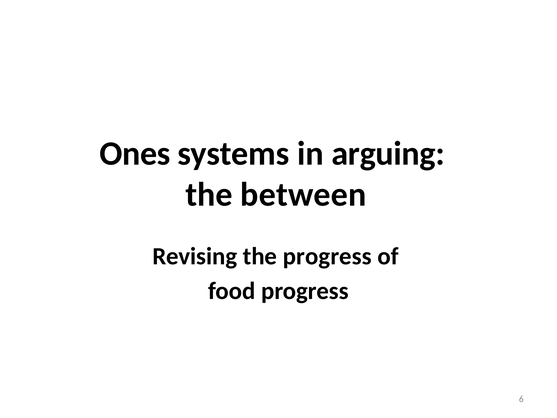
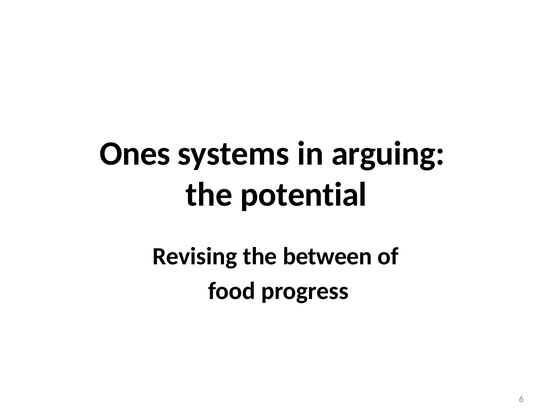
between: between -> potential (304, 194)
the progress: progress -> between (327, 256)
